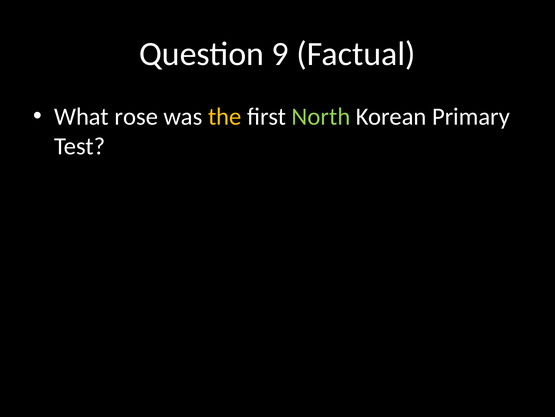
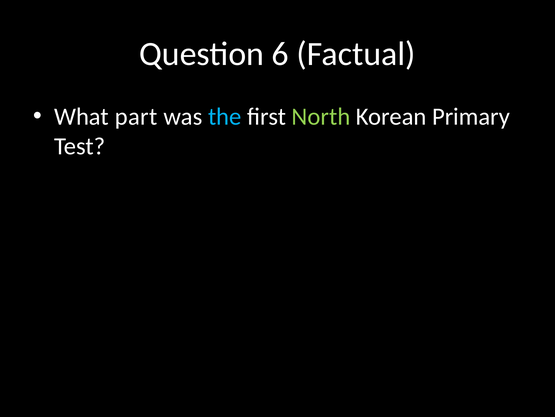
9: 9 -> 6 (280, 54)
rose: rose -> part (136, 116)
the colour: yellow -> light blue (225, 116)
